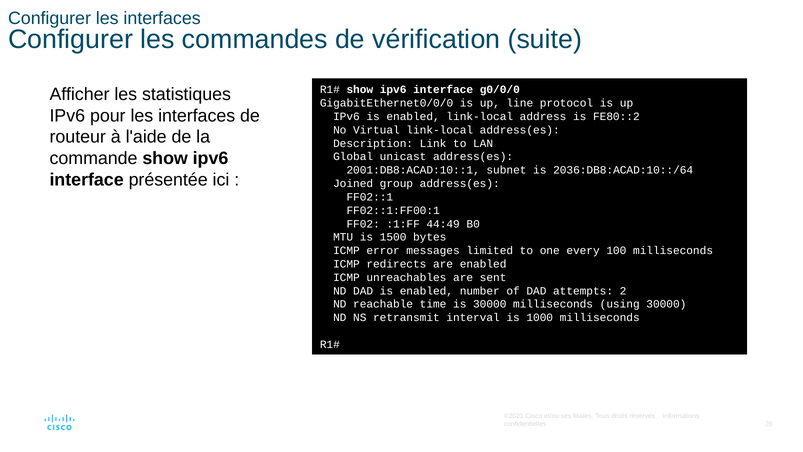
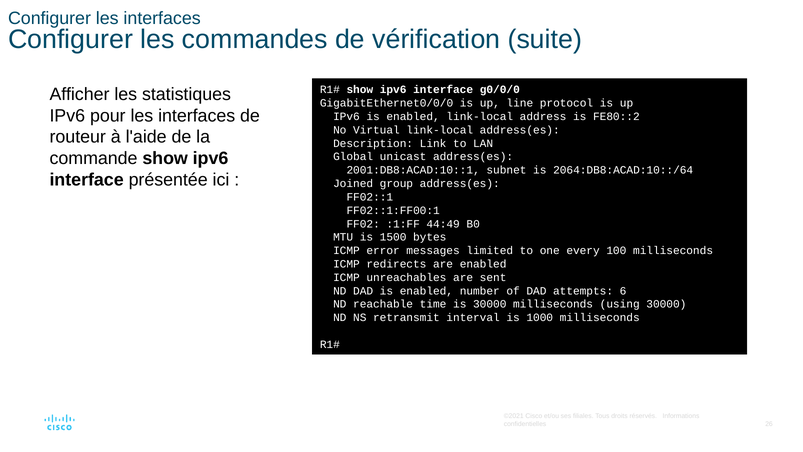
2036:DB8:ACAD:10::/64: 2036:DB8:ACAD:10::/64 -> 2064:DB8:ACAD:10::/64 (623, 170)
2: 2 -> 6 (623, 291)
